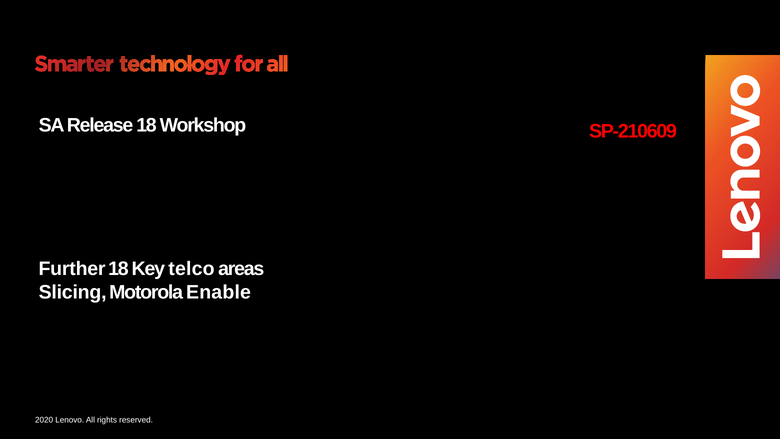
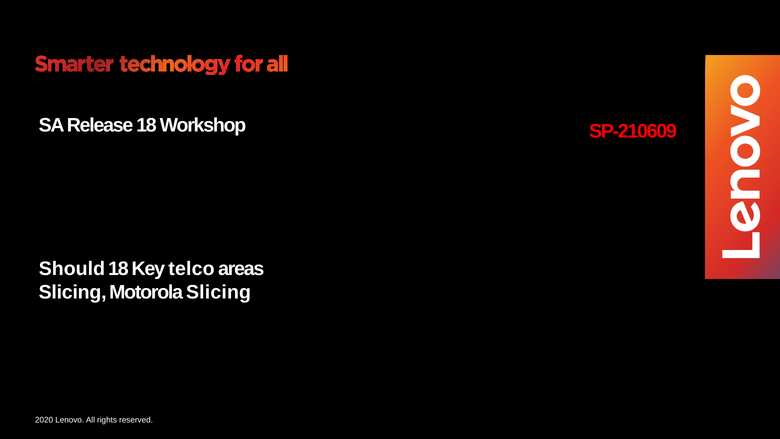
Further: Further -> Should (72, 269)
Motorola Enable: Enable -> Slicing (219, 292)
